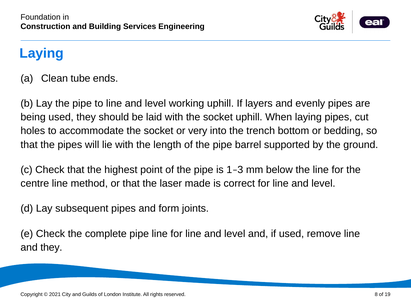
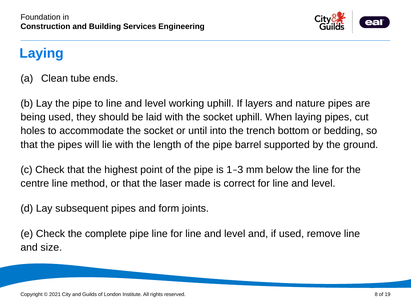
evenly: evenly -> nature (310, 104)
very: very -> until (198, 131)
and they: they -> size (51, 248)
